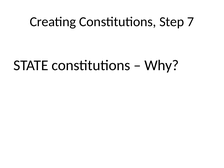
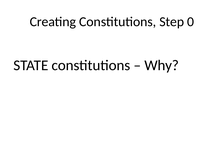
7: 7 -> 0 (191, 22)
